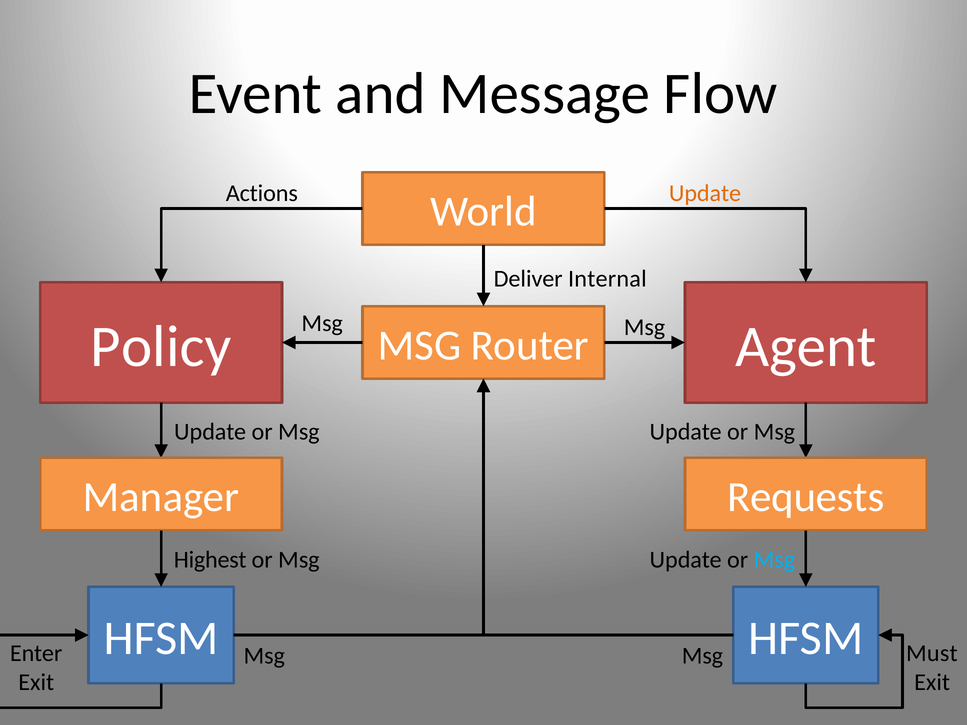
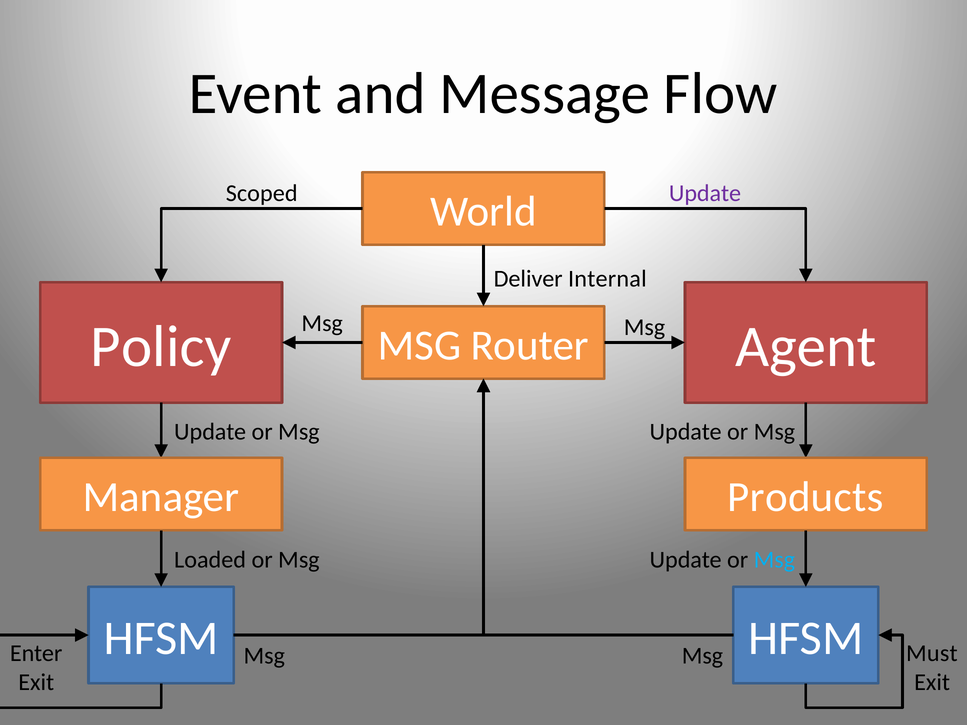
Actions: Actions -> Scoped (262, 193)
Update colour: orange -> purple (705, 193)
Requests: Requests -> Products (806, 497)
Highest: Highest -> Loaded (210, 560)
